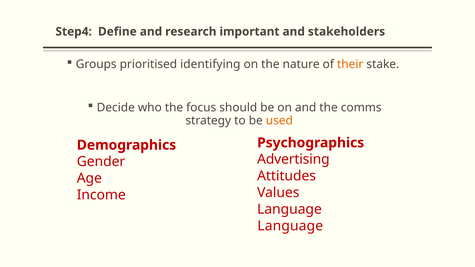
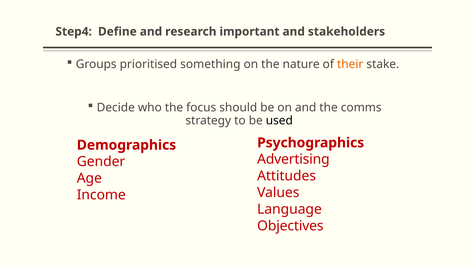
identifying: identifying -> something (210, 64)
used colour: orange -> black (279, 121)
Language: Language -> Objectives (290, 226)
